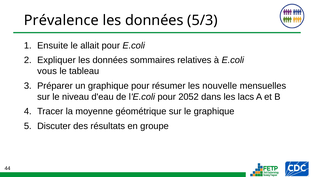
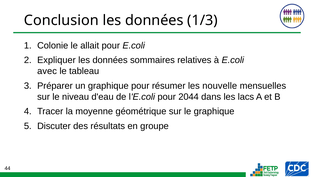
Prévalence: Prévalence -> Conclusion (61, 20)
5/3: 5/3 -> 1/3 (202, 20)
Ensuite: Ensuite -> Colonie (53, 45)
vous: vous -> avec (47, 71)
2052: 2052 -> 2044 (189, 97)
